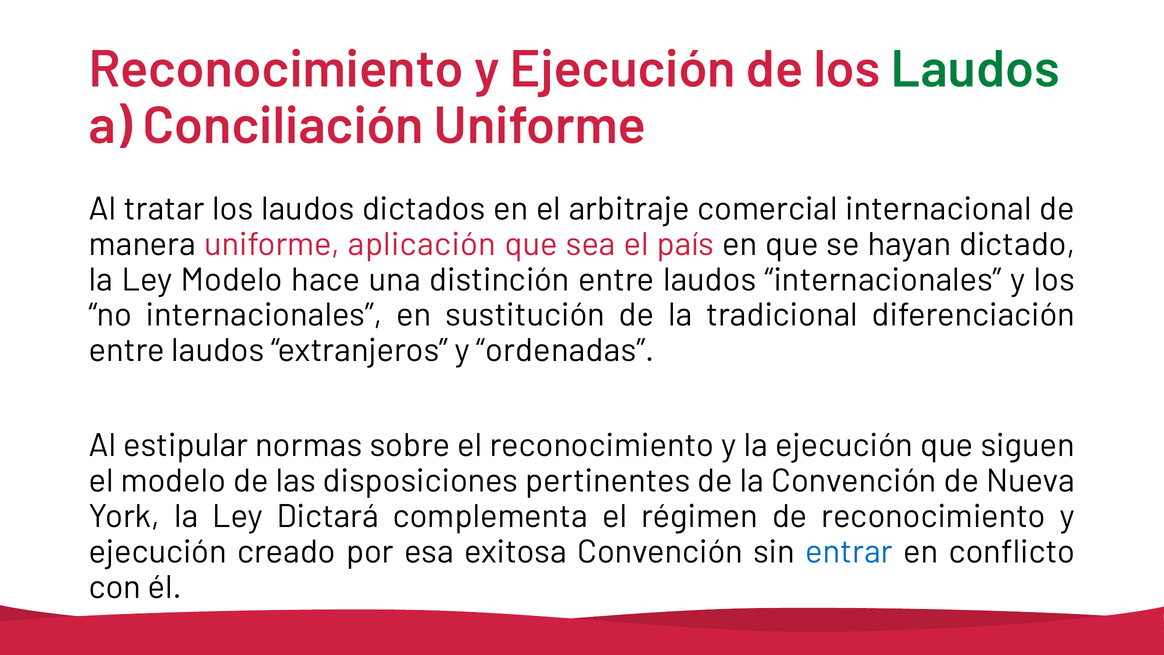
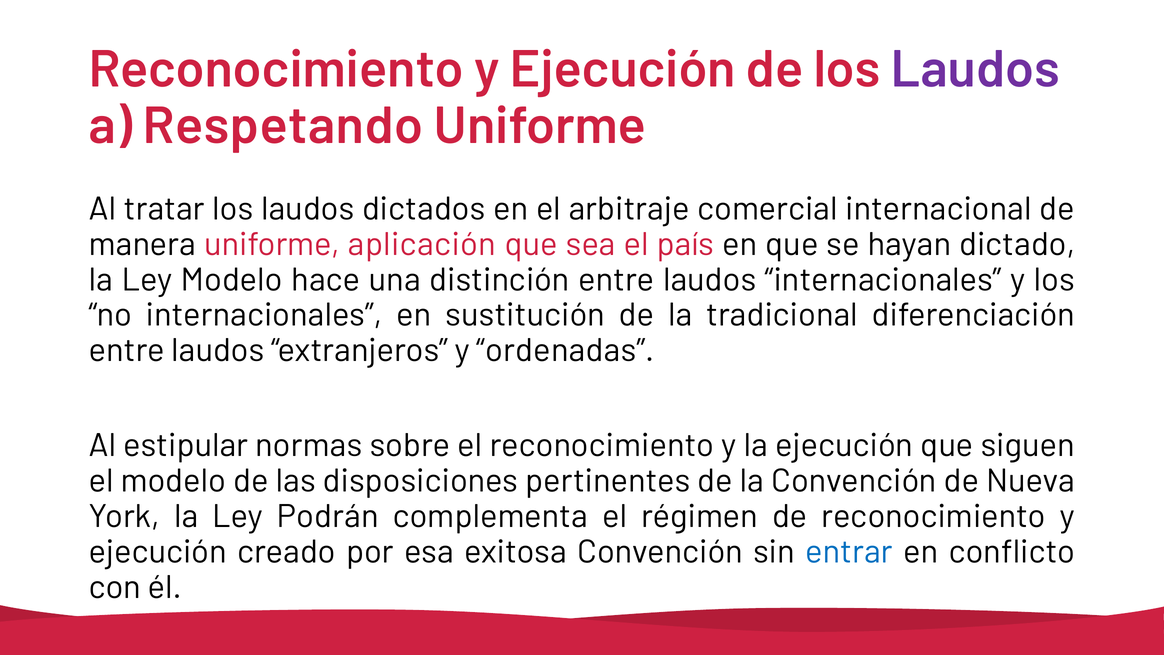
Laudos colour: green -> purple (975, 70)
Conciliación: Conciliación -> Respetando (283, 126)
Dictará: Dictará -> Podrán (328, 516)
